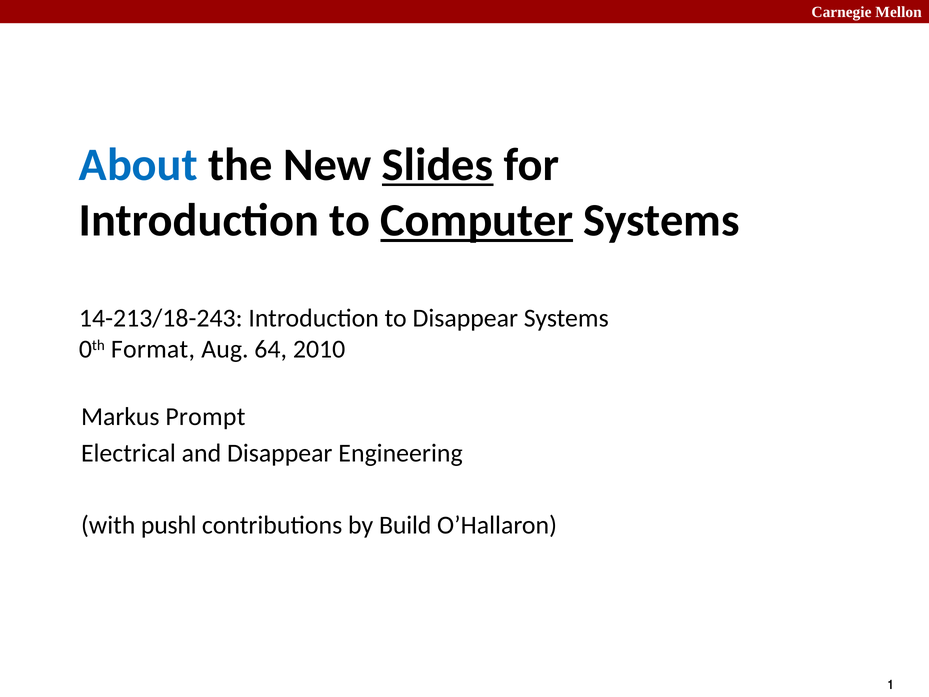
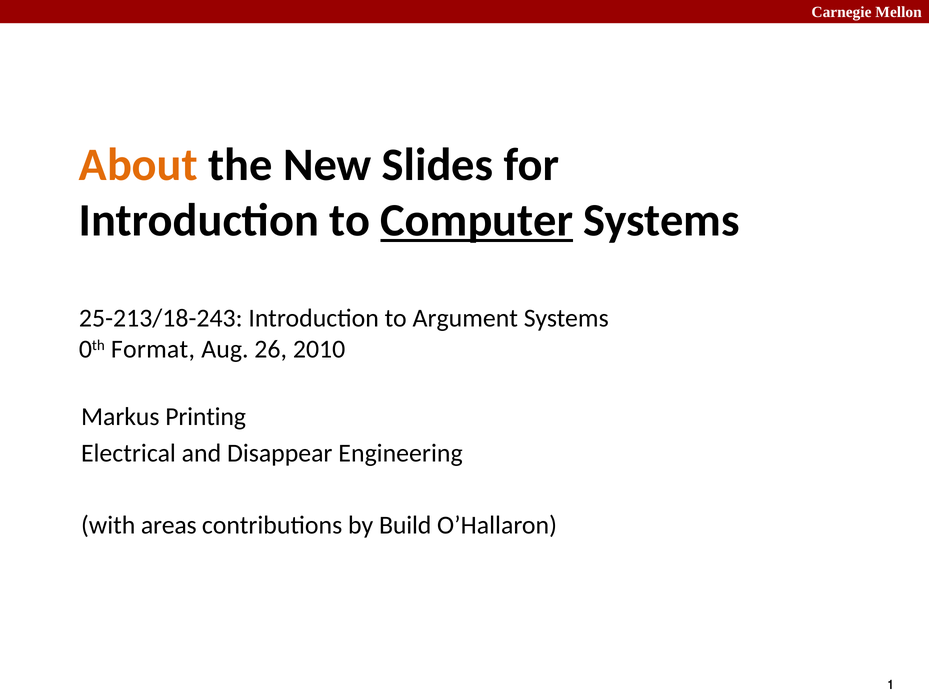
About colour: blue -> orange (138, 165)
Slides underline: present -> none (438, 165)
14-213/18-243: 14-213/18-243 -> 25-213/18-243 (161, 318)
to Disappear: Disappear -> Argument (465, 318)
64: 64 -> 26 (271, 349)
Prompt: Prompt -> Printing (206, 417)
pushl: pushl -> areas (169, 525)
